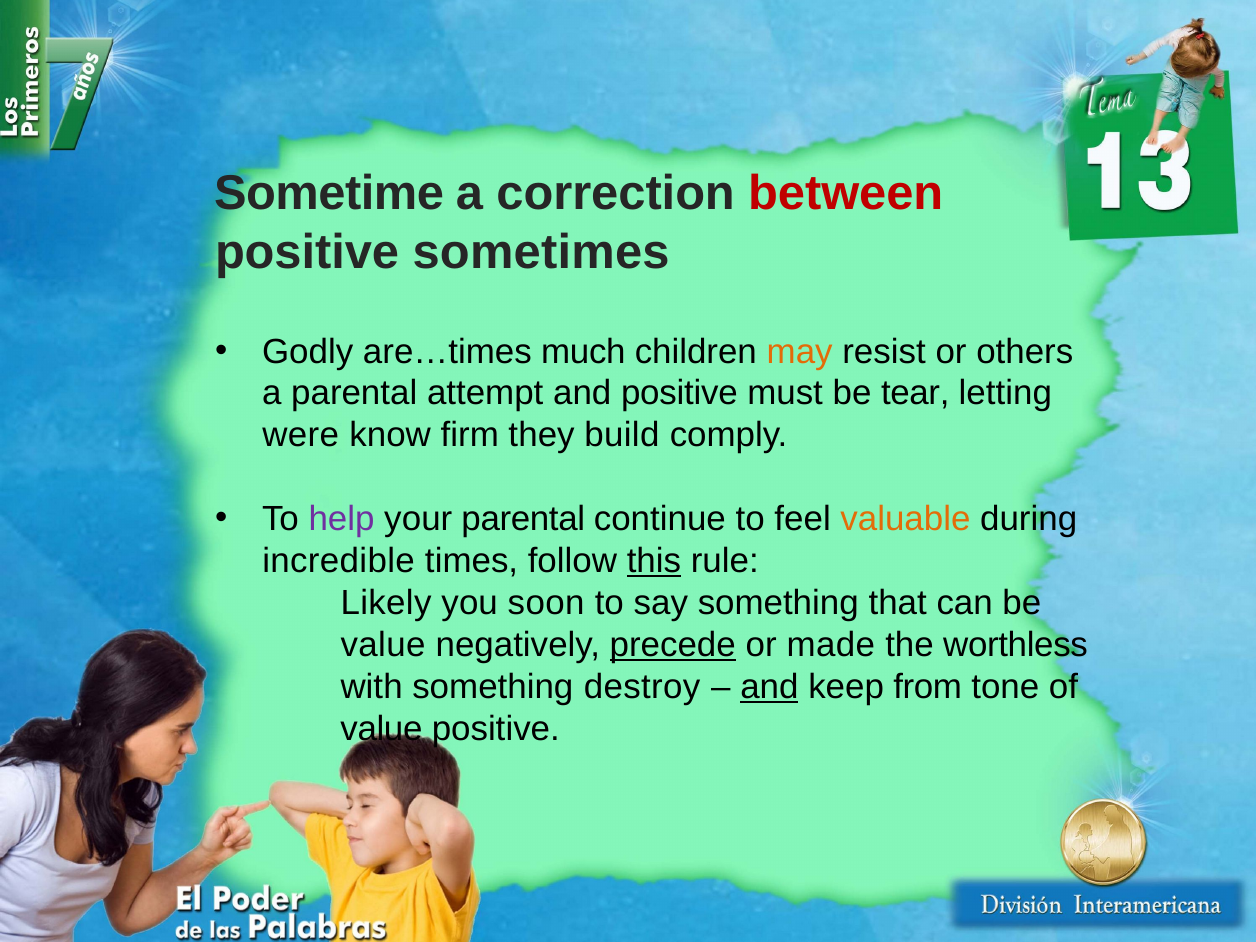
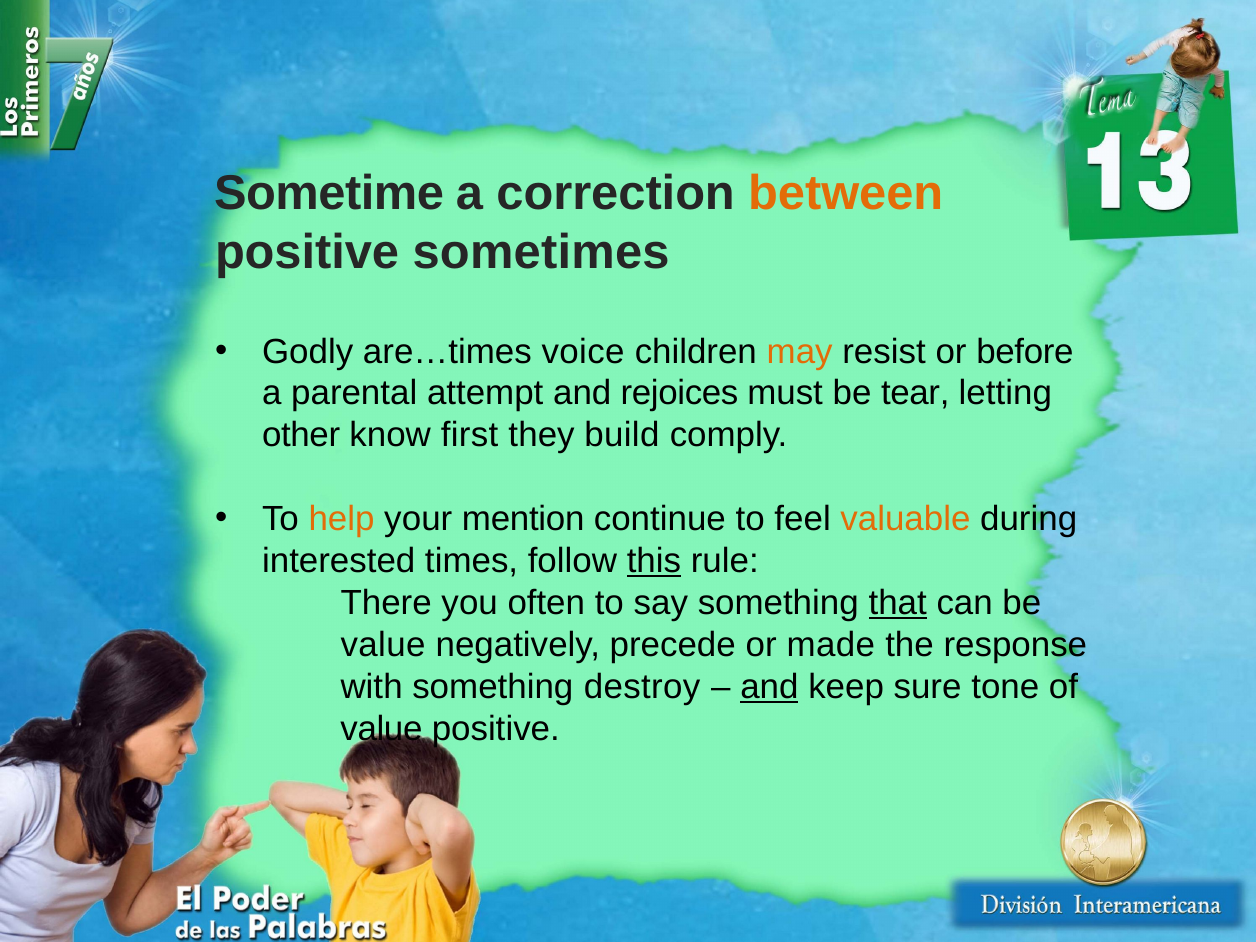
between colour: red -> orange (846, 193)
much: much -> voice (583, 352)
others: others -> before (1025, 352)
and positive: positive -> rejoices (679, 393)
were: were -> other (301, 435)
firm: firm -> first (470, 435)
help colour: purple -> orange (342, 519)
your parental: parental -> mention (523, 519)
incredible: incredible -> interested (339, 561)
Likely: Likely -> There (386, 603)
soon: soon -> often (546, 603)
that underline: none -> present (898, 603)
precede underline: present -> none (673, 645)
worthless: worthless -> response (1015, 645)
from: from -> sure (928, 687)
